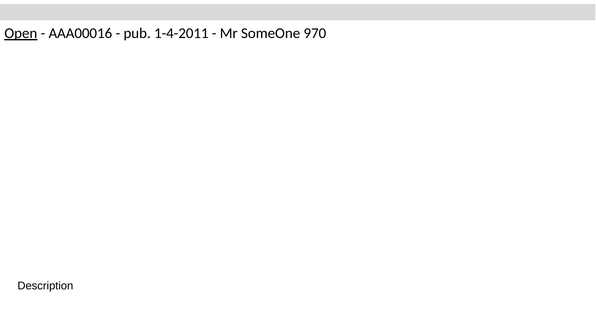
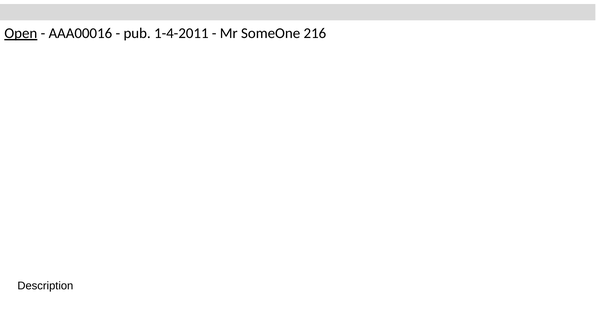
970: 970 -> 216 (315, 33)
